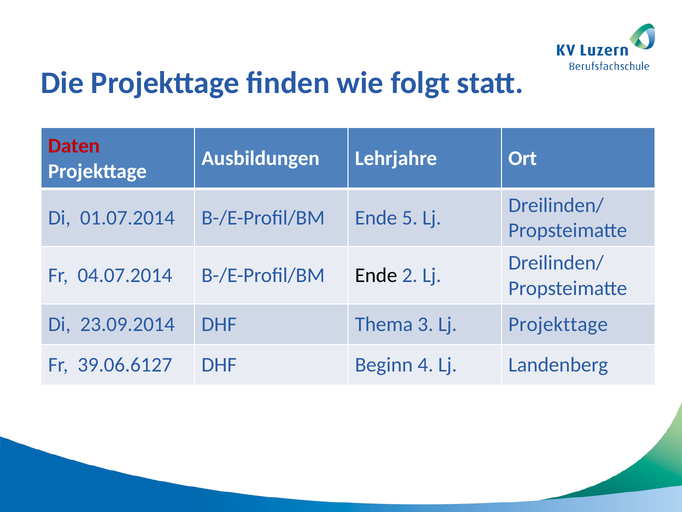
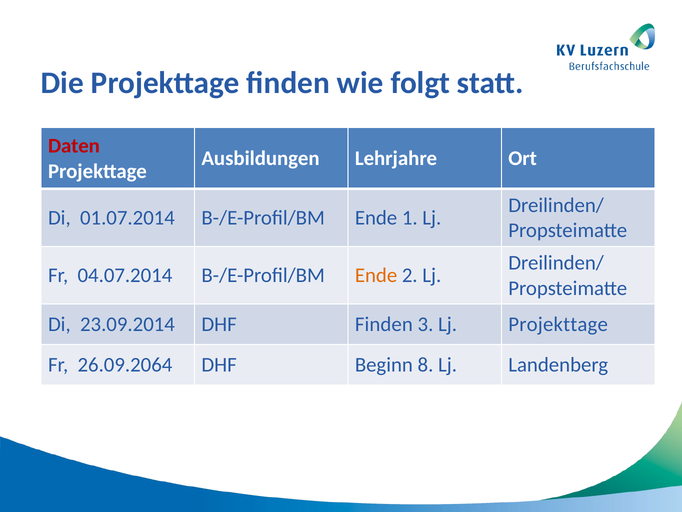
5: 5 -> 1 (410, 218)
Ende colour: black -> orange (376, 275)
DHF Thema: Thema -> Finden (384, 324)
39.06.6127: 39.06.6127 -> 26.09.2064 (125, 364)
4: 4 -> 8 (426, 364)
